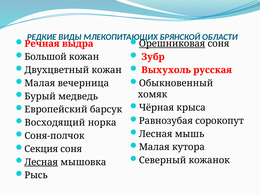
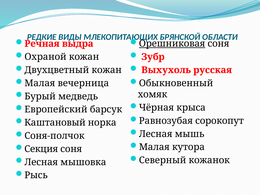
Большой: Большой -> Охраной (45, 57)
Восходящий: Восходящий -> Каштановый (55, 123)
Лесная underline: present -> none (41, 162)
